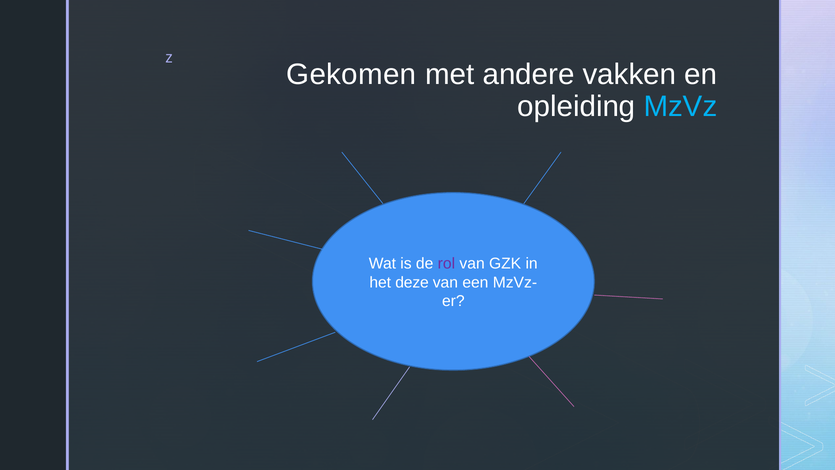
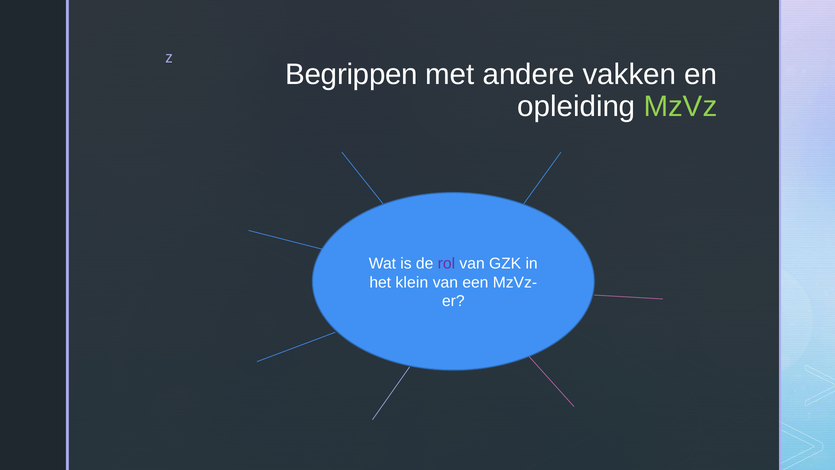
Gekomen: Gekomen -> Begrippen (352, 74)
MzVz colour: light blue -> light green (680, 106)
deze: deze -> klein (412, 282)
